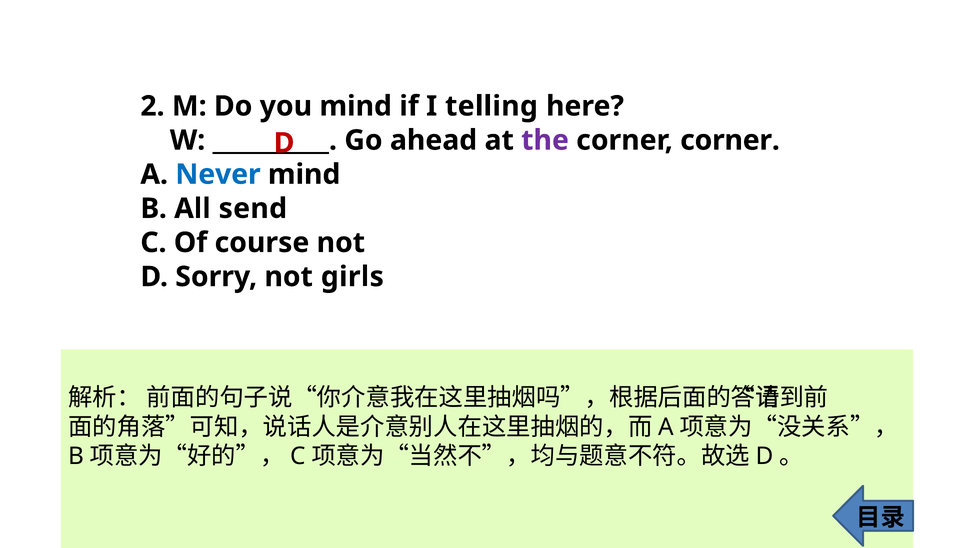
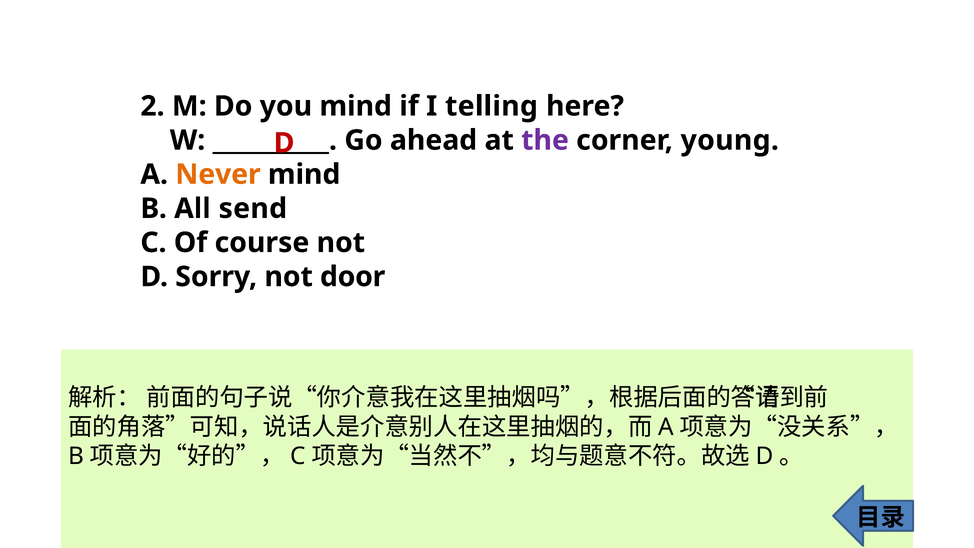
corner corner: corner -> young (730, 140)
Never colour: blue -> orange (218, 174)
girls: girls -> door (353, 277)
